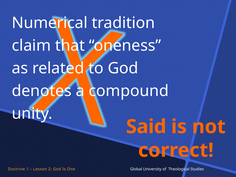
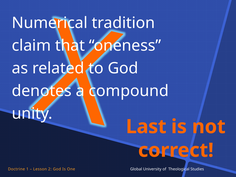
Said: Said -> Last (146, 127)
